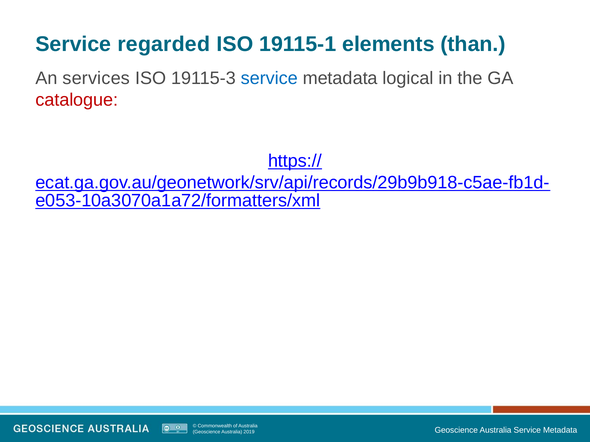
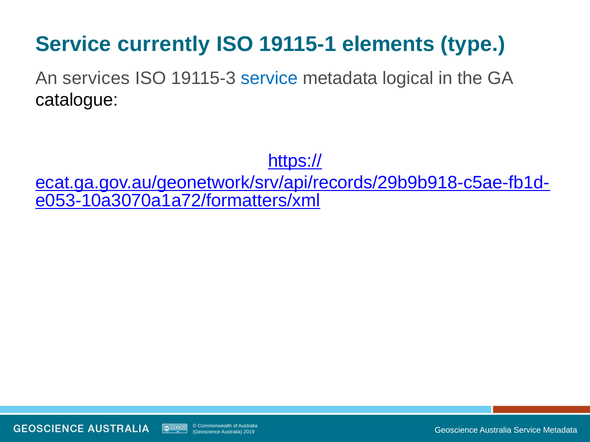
regarded: regarded -> currently (164, 44)
than: than -> type (473, 44)
catalogue colour: red -> black (77, 100)
